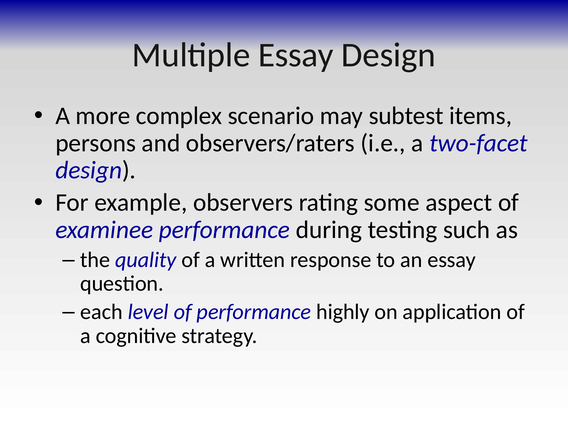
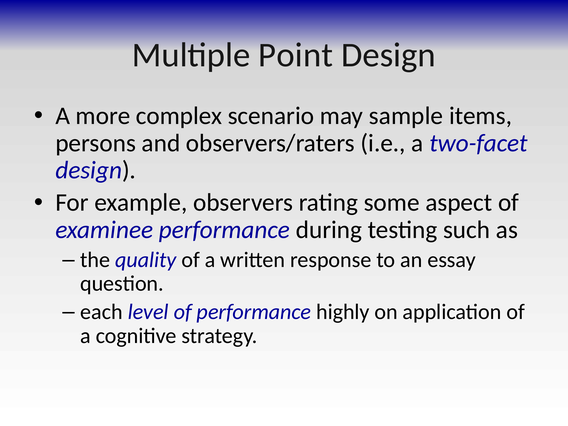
Multiple Essay: Essay -> Point (296, 55)
subtest: subtest -> sample (406, 116)
